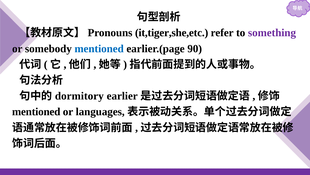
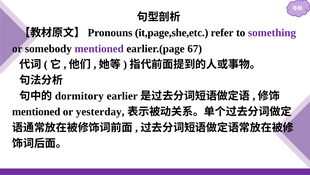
it,tiger,she,etc: it,tiger,she,etc -> it,page,she,etc (172, 33)
mentioned colour: blue -> purple (99, 48)
90: 90 -> 67 (195, 48)
languages: languages -> yesterday (100, 111)
